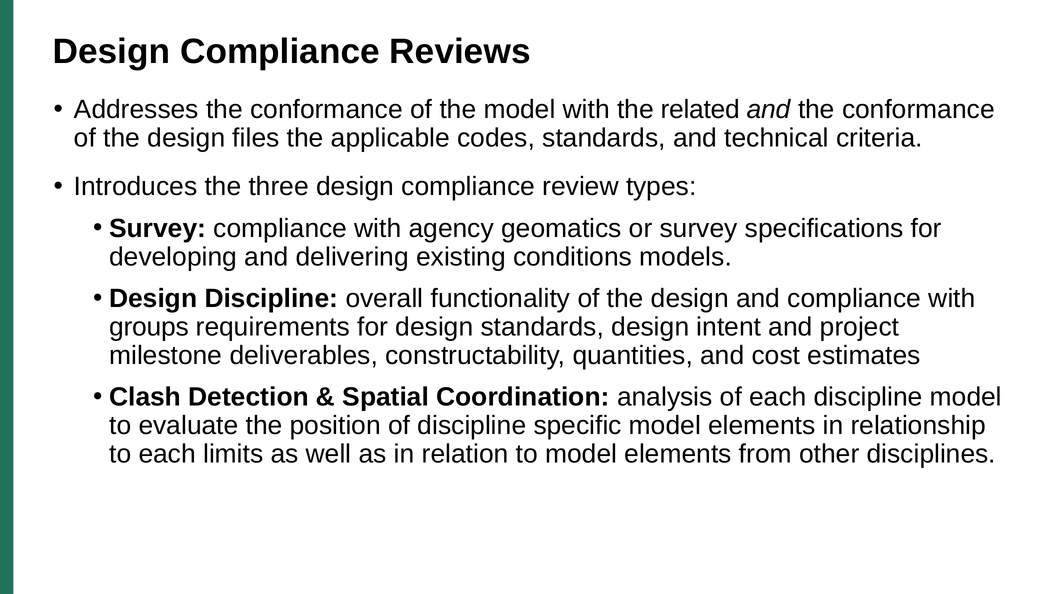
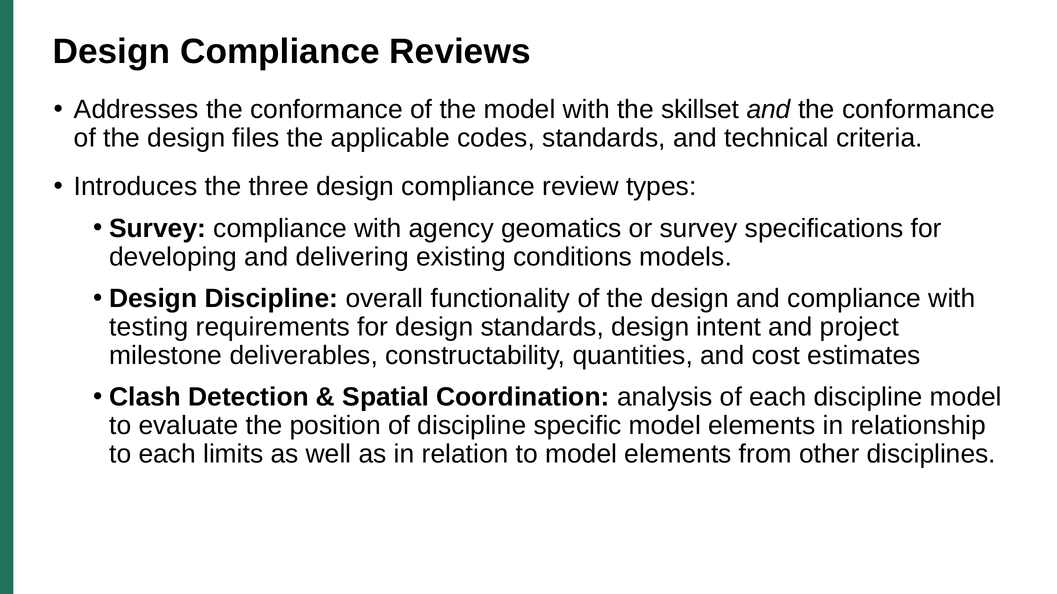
related: related -> skillset (700, 110)
groups: groups -> testing (149, 327)
